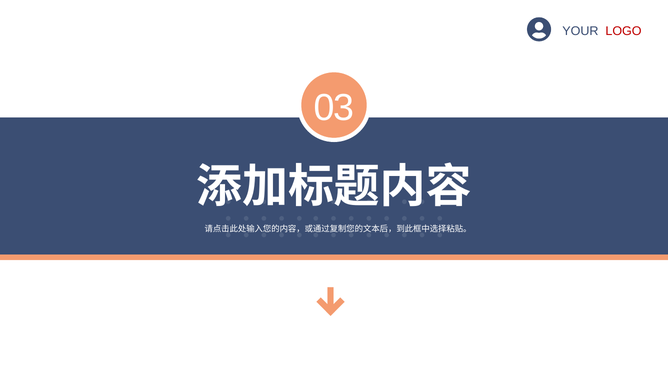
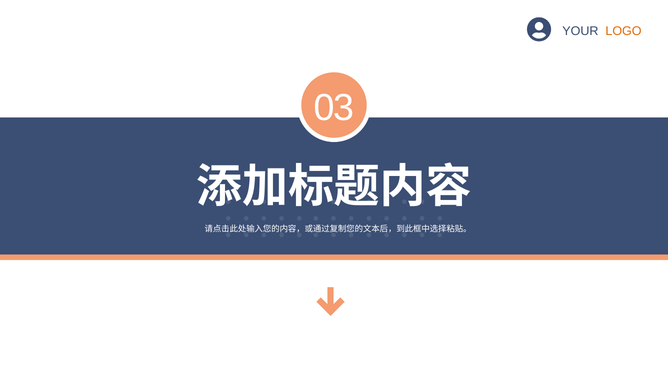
LOGO colour: red -> orange (623, 31)
